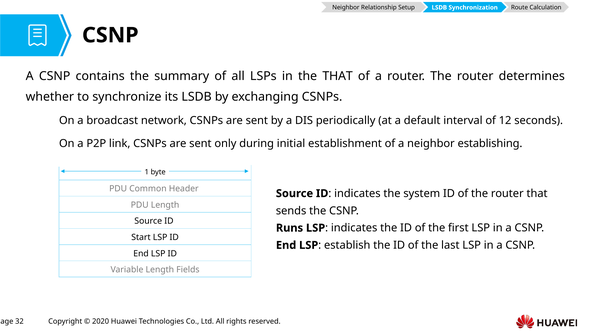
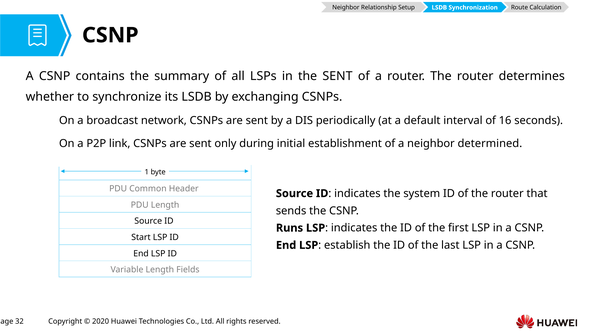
the THAT: THAT -> SENT (337, 76)
12: 12 -> 16 (505, 120)
establishing: establishing -> determined (490, 143)
